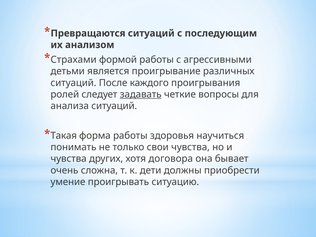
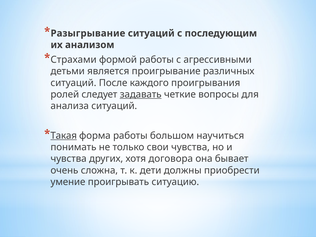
Превращаются: Превращаются -> Разыгрывание (88, 33)
Такая underline: none -> present (64, 136)
здоровья: здоровья -> большом (172, 136)
